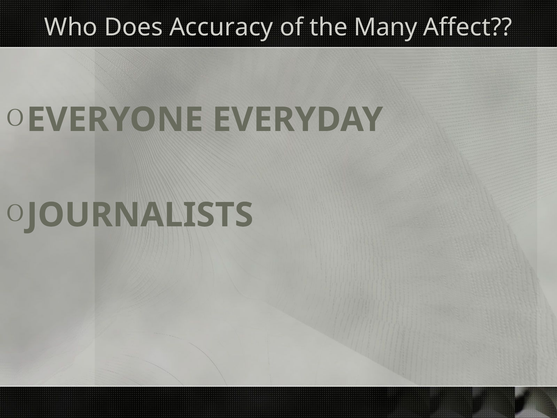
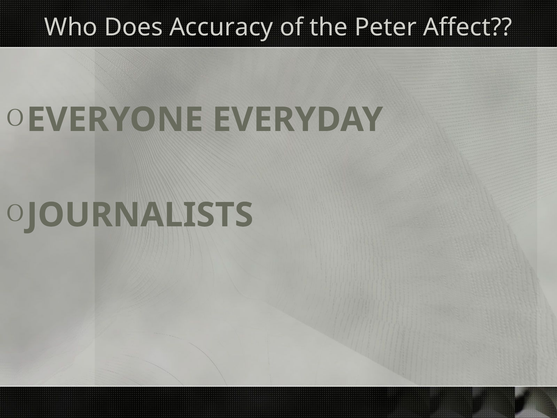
Many: Many -> Peter (385, 27)
